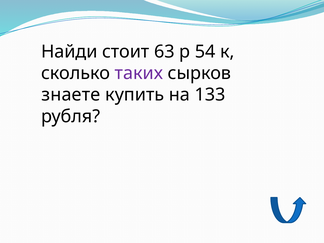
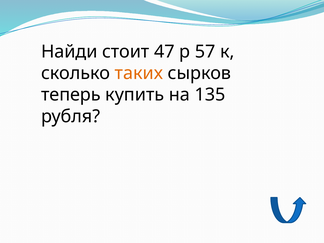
63: 63 -> 47 (164, 52)
54: 54 -> 57 (205, 52)
таких colour: purple -> orange (139, 73)
знаете: знаете -> теперь (71, 95)
133: 133 -> 135 (210, 95)
